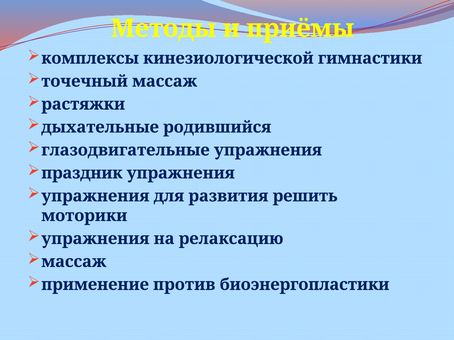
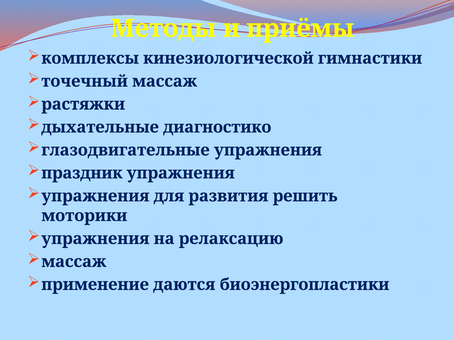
родившийся: родившийся -> диагностико (217, 127)
против: против -> даются (184, 285)
